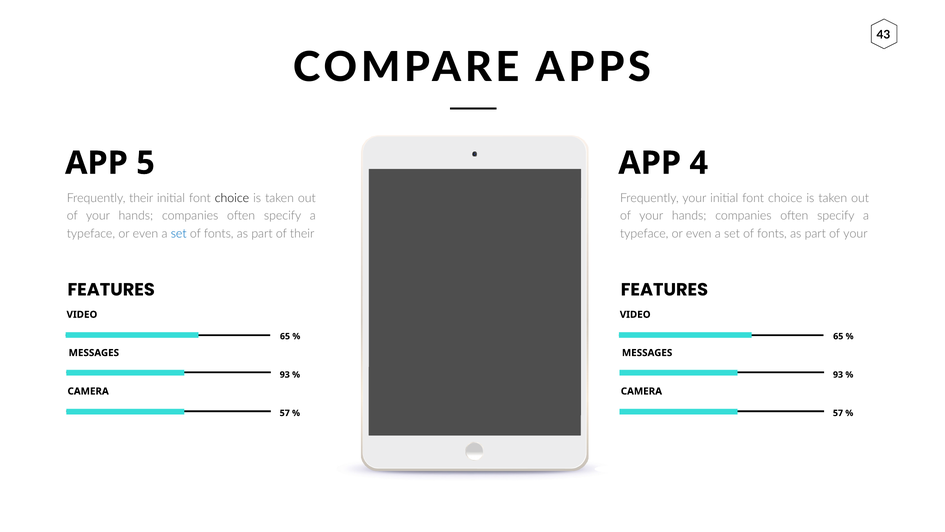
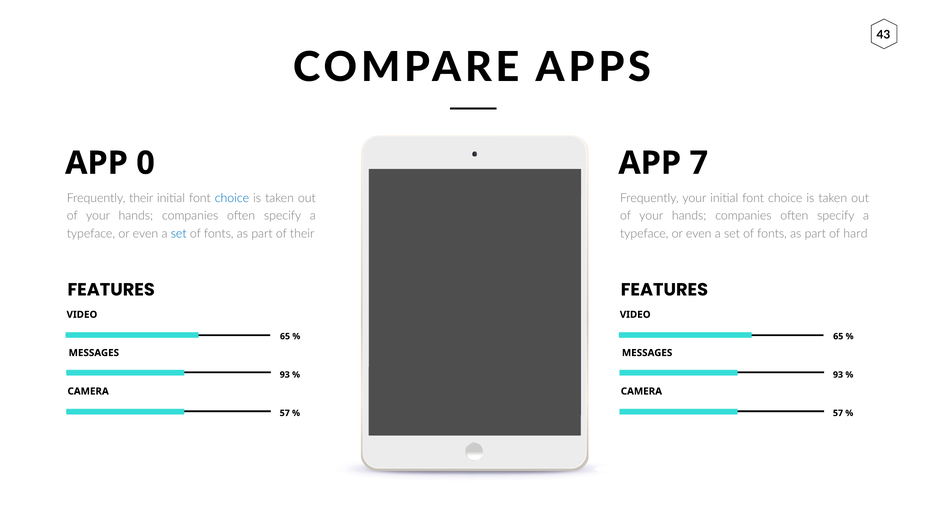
5: 5 -> 0 (146, 163)
4: 4 -> 7 (699, 163)
choice colour: black -> blue (232, 198)
part of your: your -> hard (855, 234)
